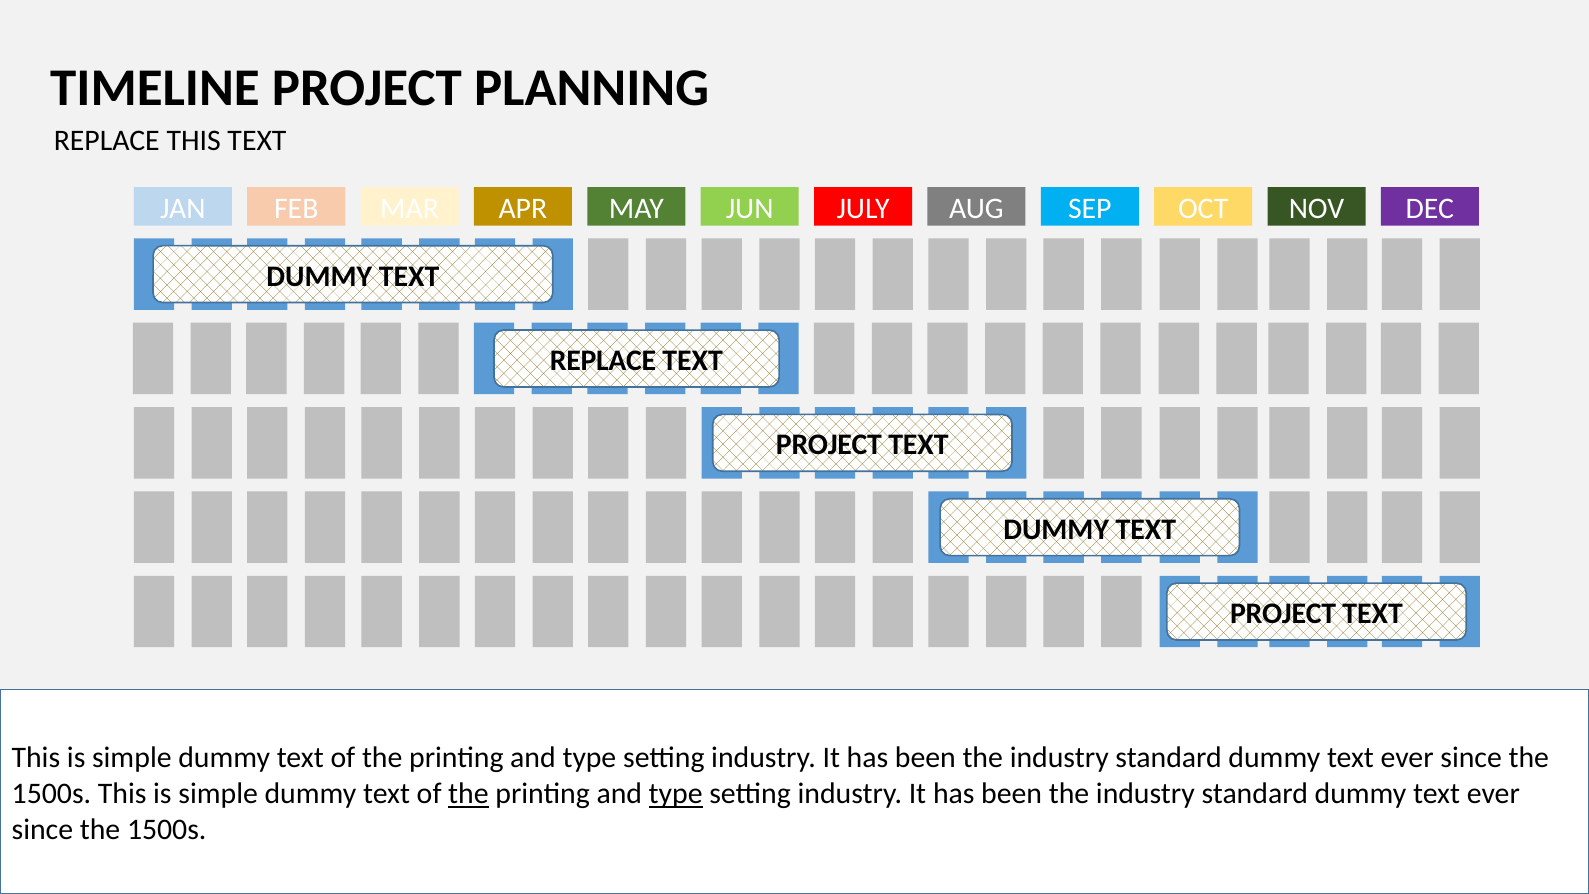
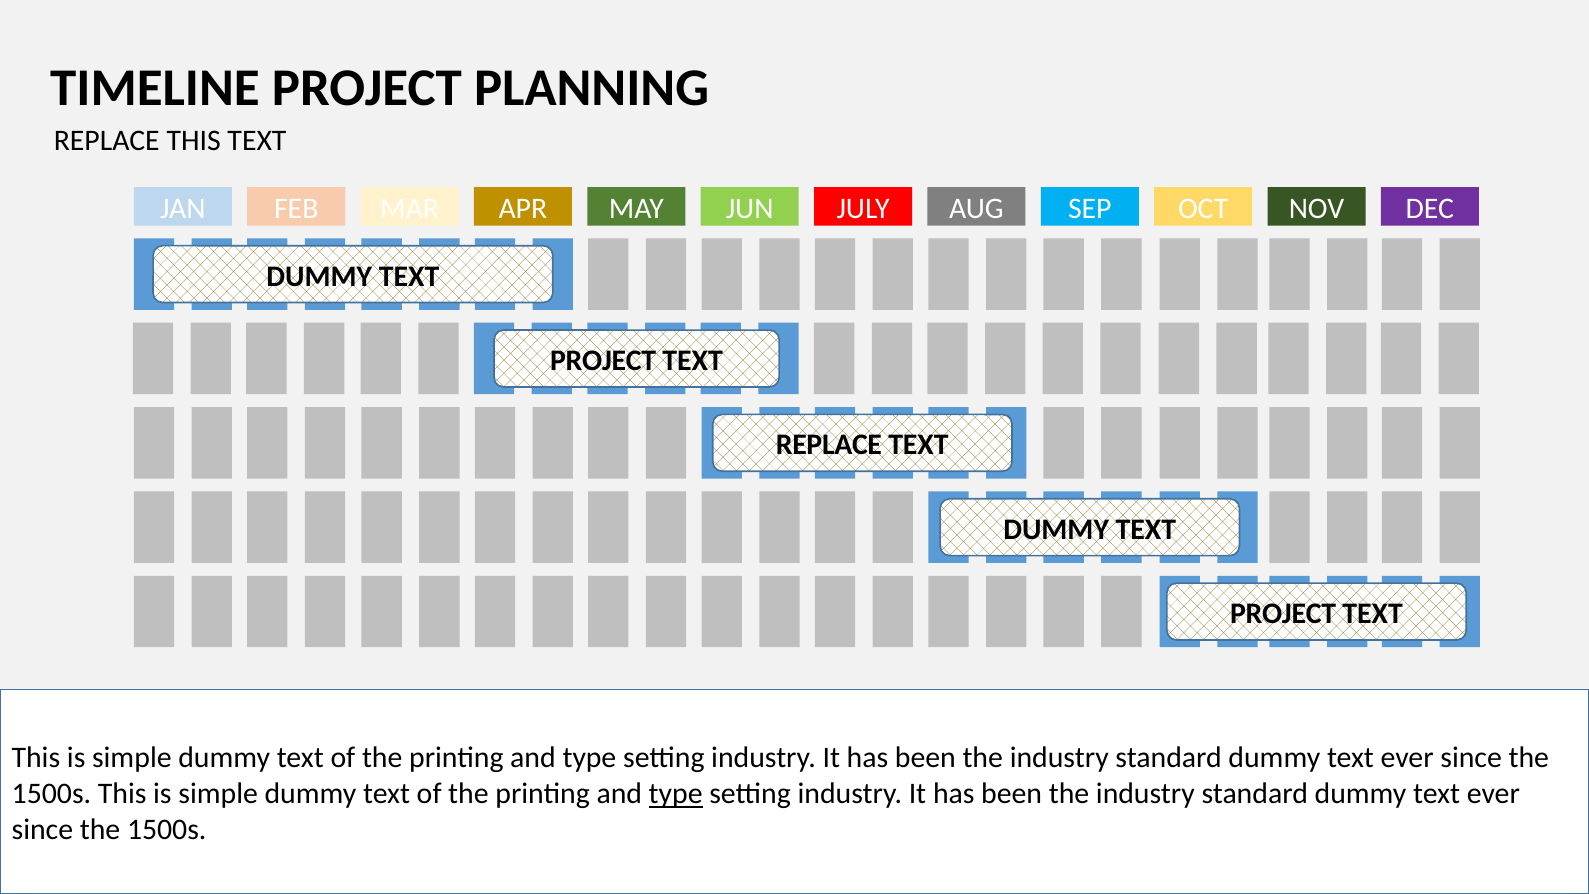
REPLACE: REPLACE -> PROJECT (603, 360)
PROJECT: PROJECT -> REPLACE (829, 445)
the underline: present -> none (468, 794)
